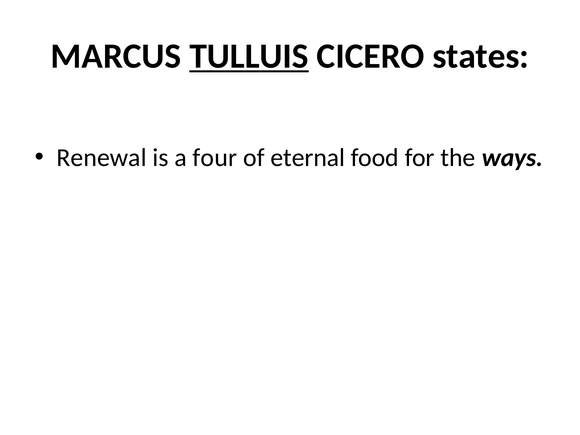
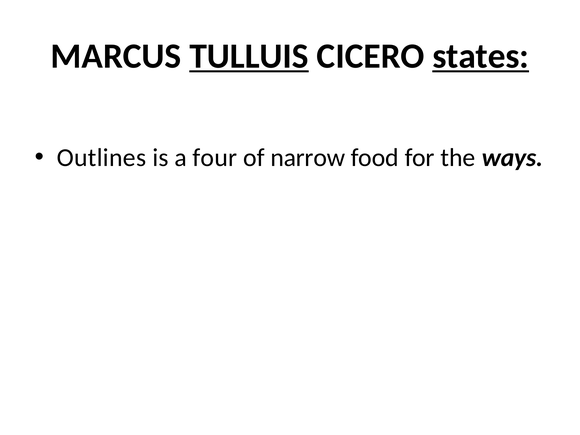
states underline: none -> present (481, 56)
Renewal: Renewal -> Outlines (101, 158)
eternal: eternal -> narrow (308, 158)
